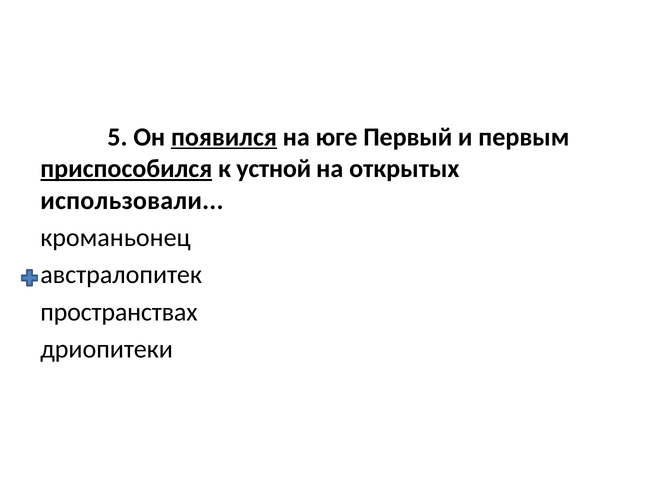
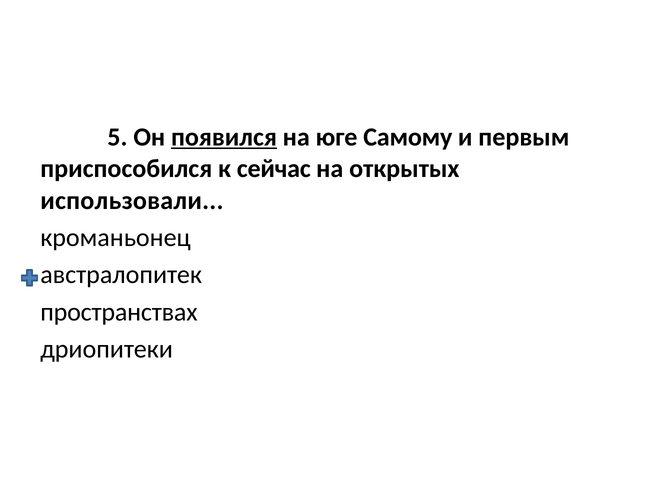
Первый: Первый -> Самому (408, 137)
приспособился underline: present -> none (126, 169)
устной: устной -> сейчас (274, 169)
